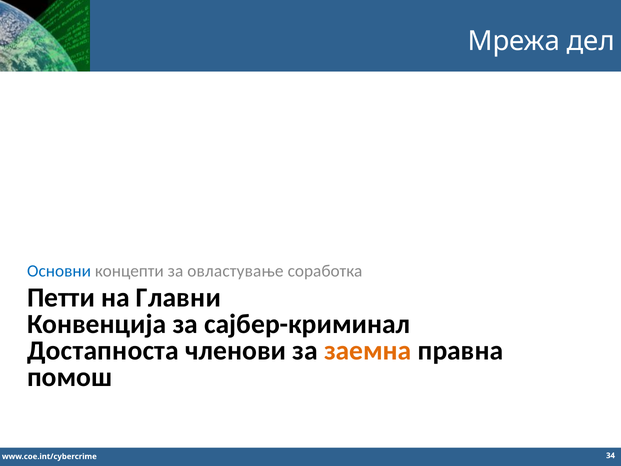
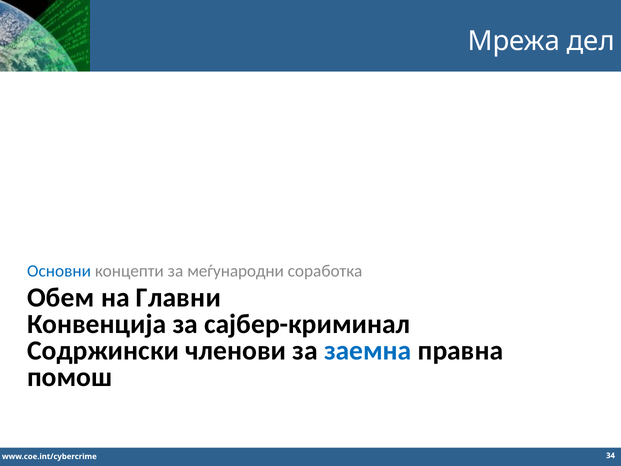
овластување: овластување -> меѓународни (236, 271)
Петти: Петти -> Обем (61, 297)
Достапноста: Достапноста -> Содржински (103, 350)
заемна colour: orange -> blue (368, 350)
